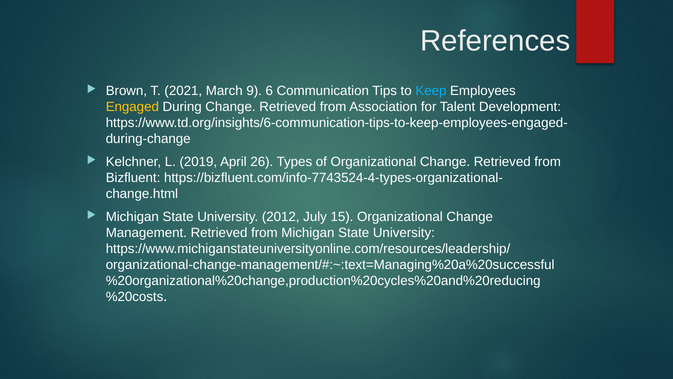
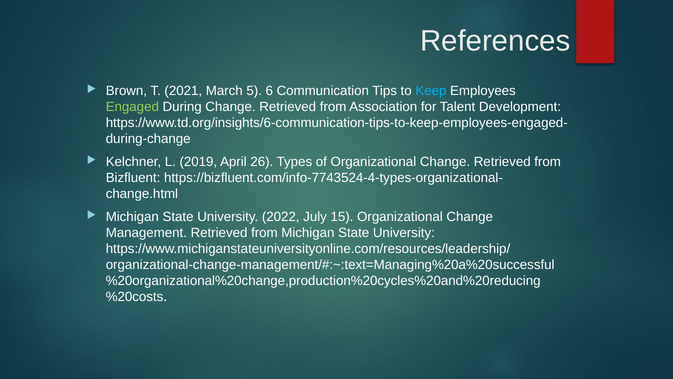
9: 9 -> 5 (254, 91)
Engaged colour: yellow -> light green (132, 107)
2012: 2012 -> 2022 (281, 217)
